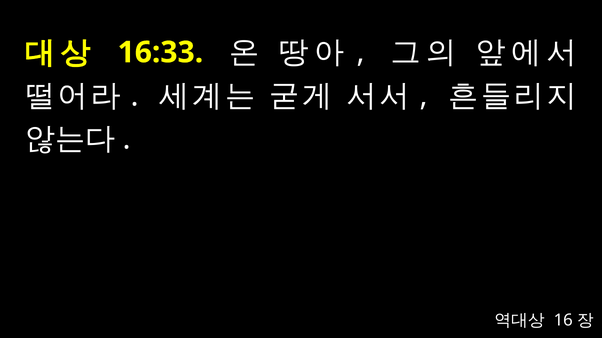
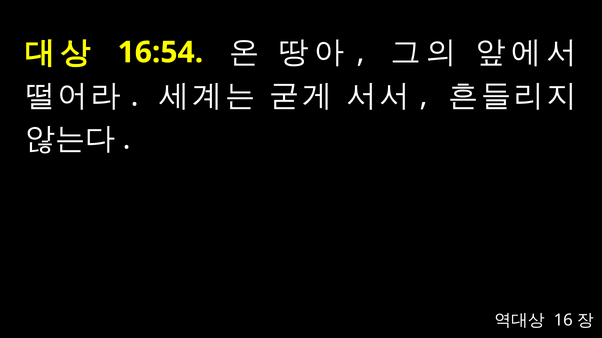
16:33: 16:33 -> 16:54 (160, 52)
